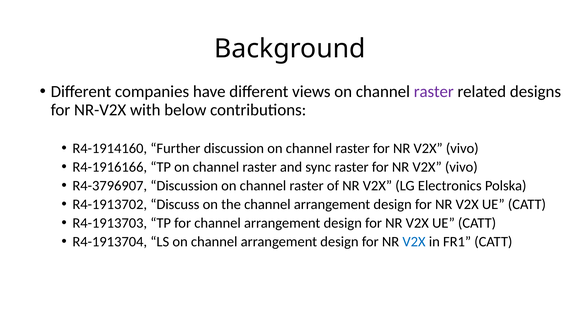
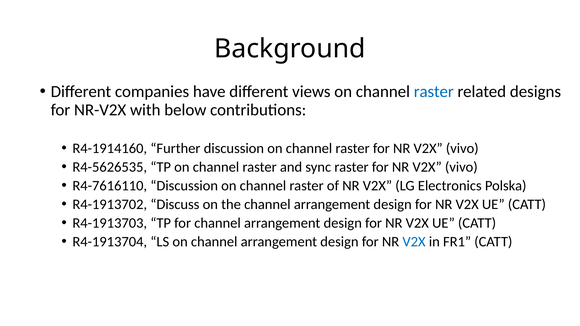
raster colour: purple -> blue (434, 92)
R4-1916166: R4-1916166 -> R4-5626535 (110, 167)
R4-3796907: R4-3796907 -> R4-7616110 (110, 186)
